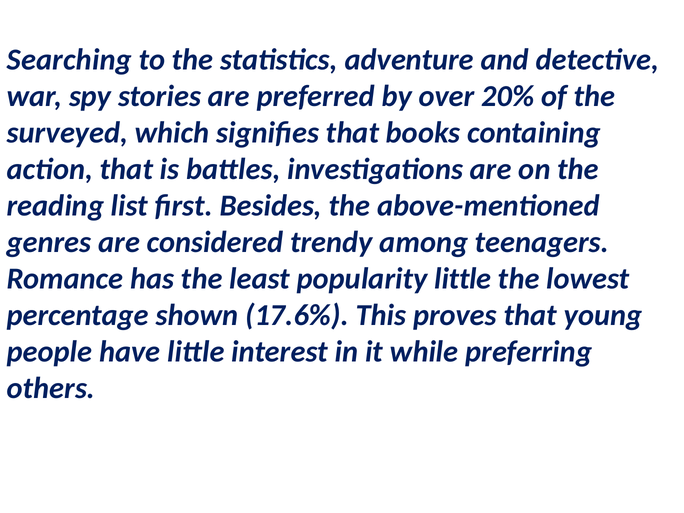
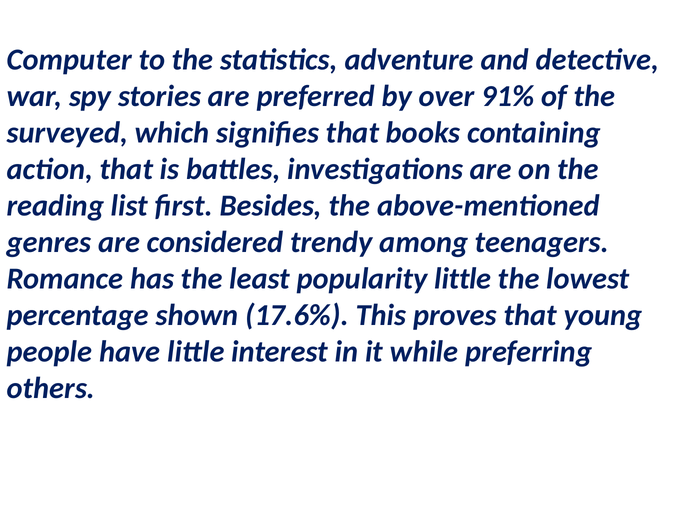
Searching: Searching -> Computer (69, 59)
20%: 20% -> 91% (508, 96)
